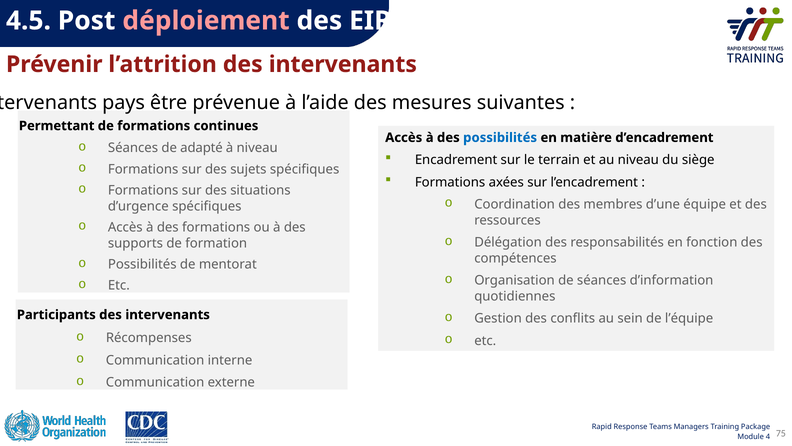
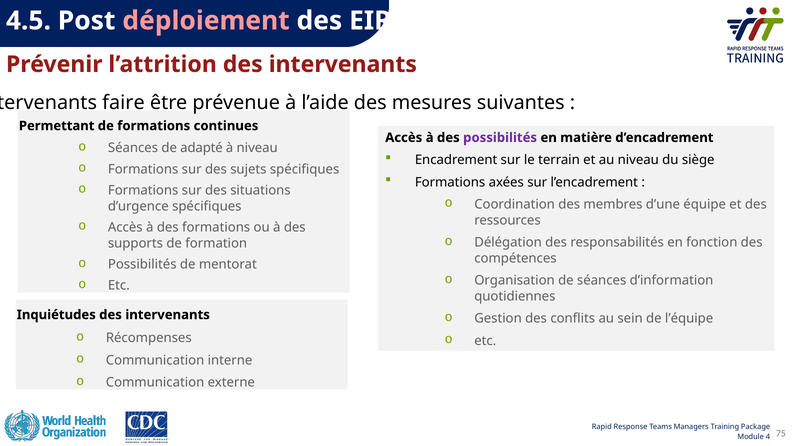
pays: pays -> faire (123, 102)
possibilités colour: blue -> purple (500, 137)
Participants: Participants -> Inquiétudes (56, 314)
